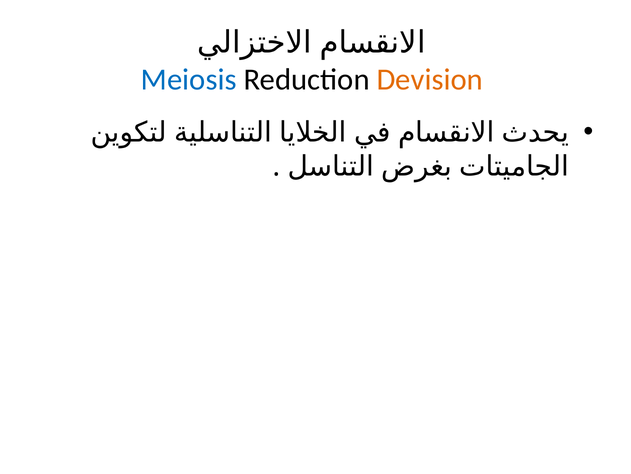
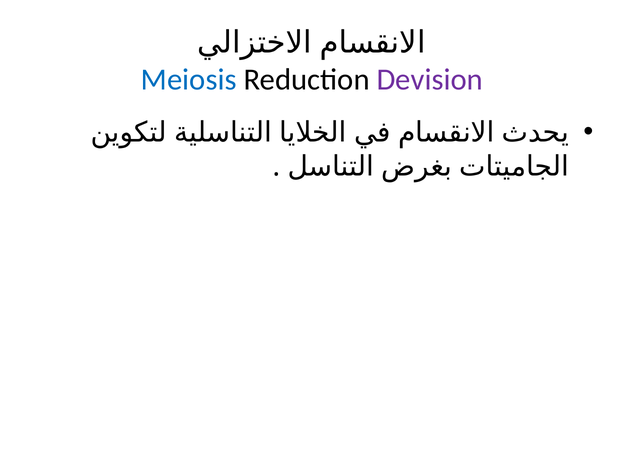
Devision colour: orange -> purple (430, 79)
